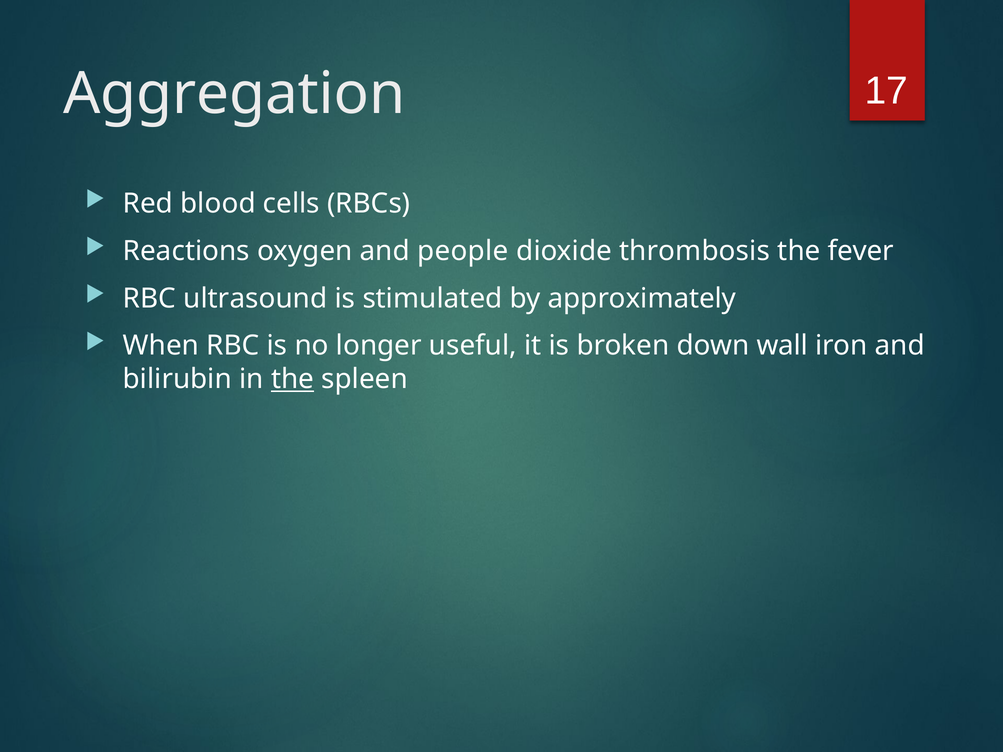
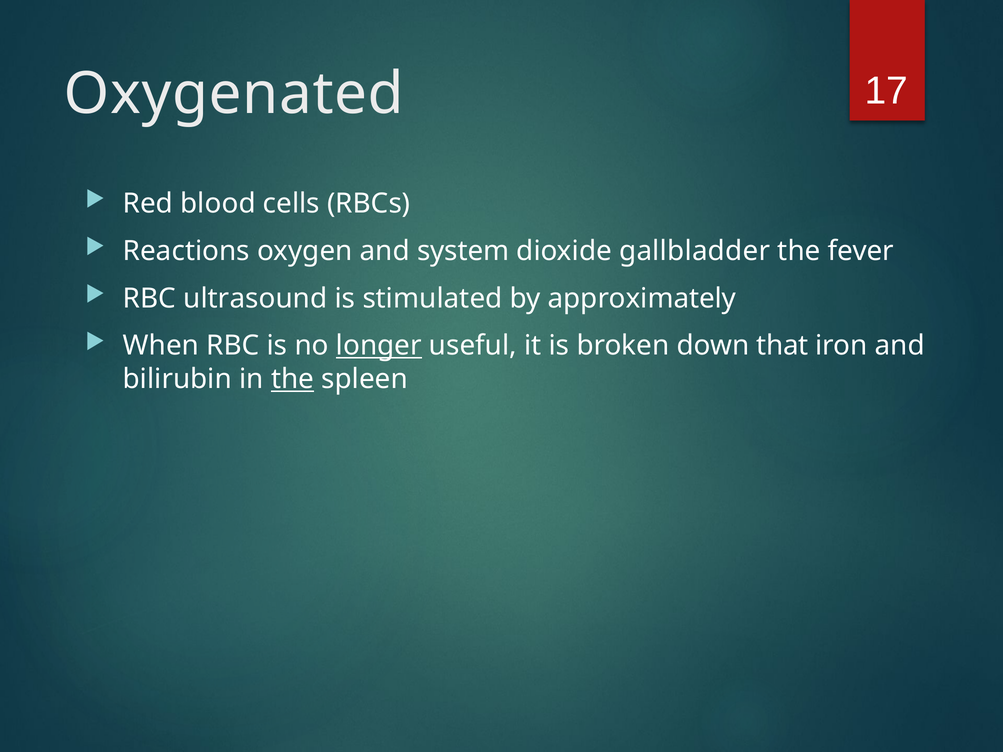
Aggregation: Aggregation -> Oxygenated (234, 94)
people: people -> system (463, 251)
thrombosis: thrombosis -> gallbladder (695, 251)
longer underline: none -> present (379, 346)
wall: wall -> that (782, 346)
